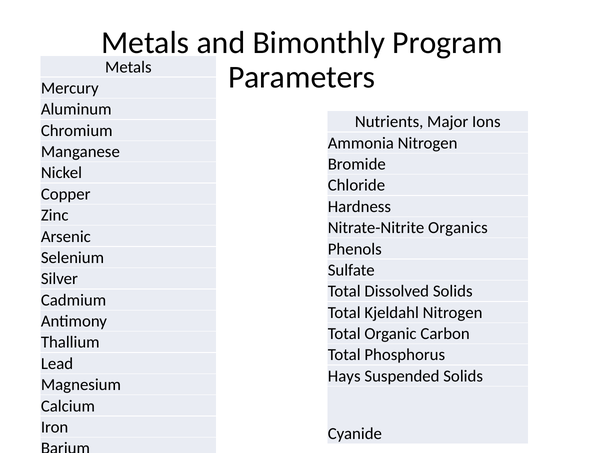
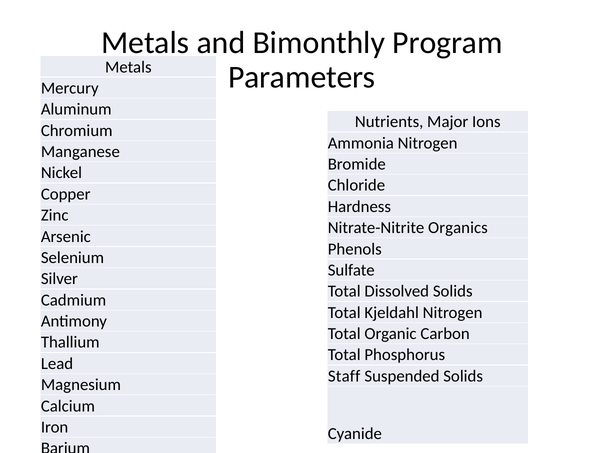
Hays: Hays -> Staff (344, 376)
